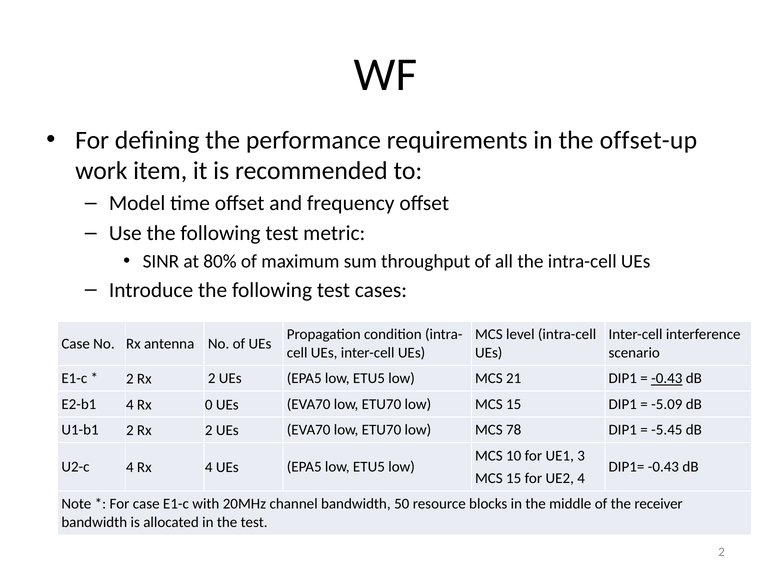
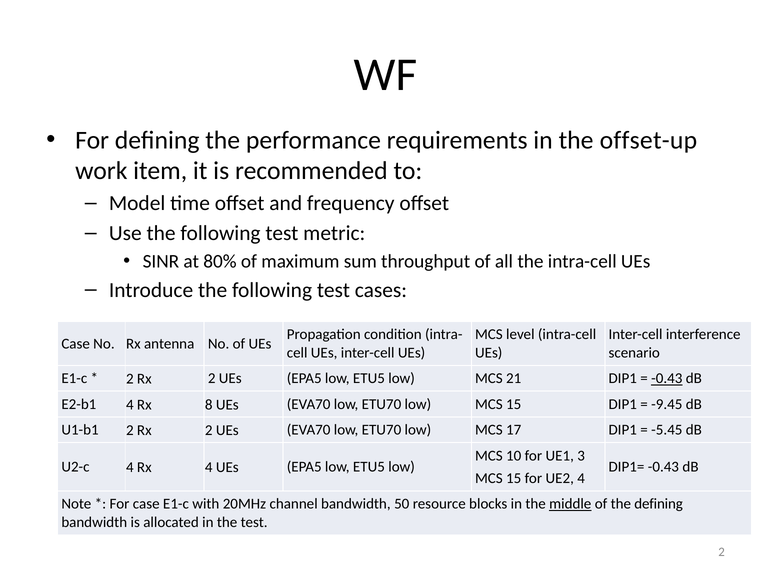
0: 0 -> 8 (209, 405)
-5.09: -5.09 -> -9.45 (667, 404)
78: 78 -> 17 (514, 430)
middle underline: none -> present (570, 504)
the receiver: receiver -> defining (659, 504)
